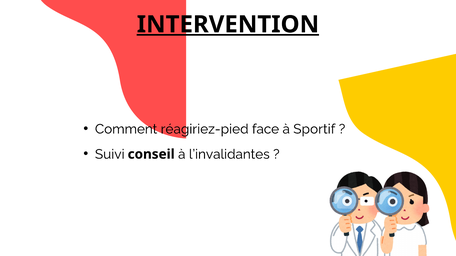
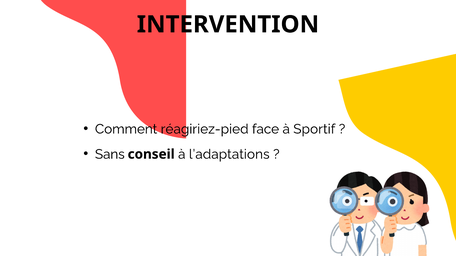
INTERVENTION underline: present -> none (228, 25)
Suivi: Suivi -> Sans (110, 155)
l’invalidantes: l’invalidantes -> l’adaptations (229, 155)
